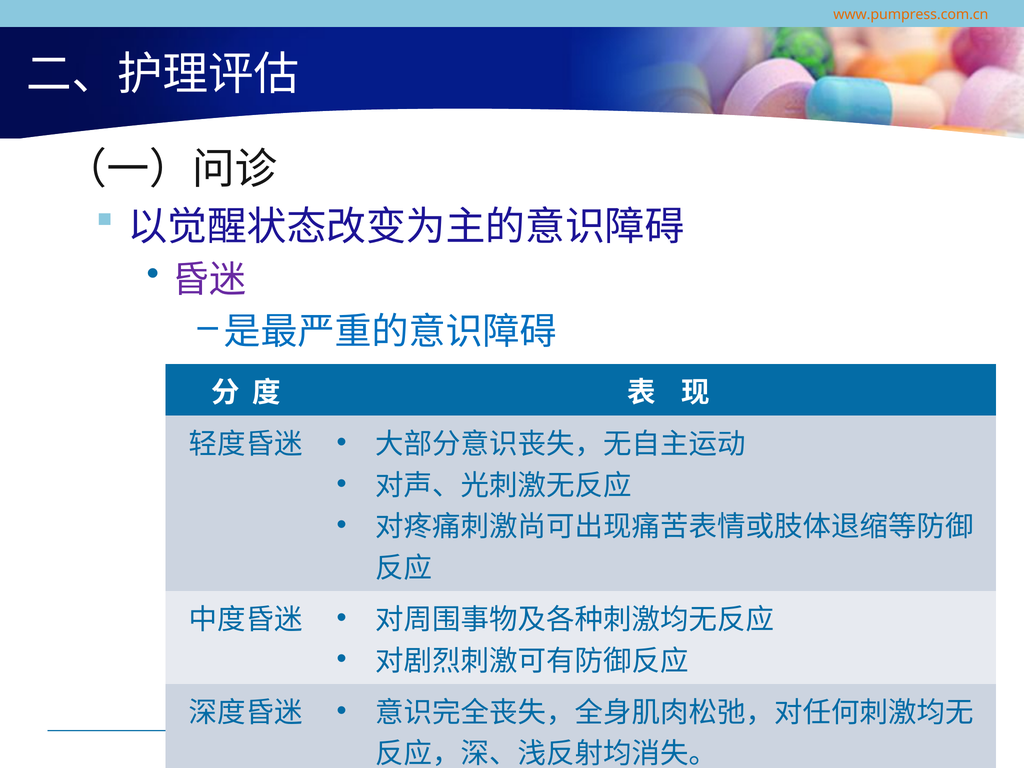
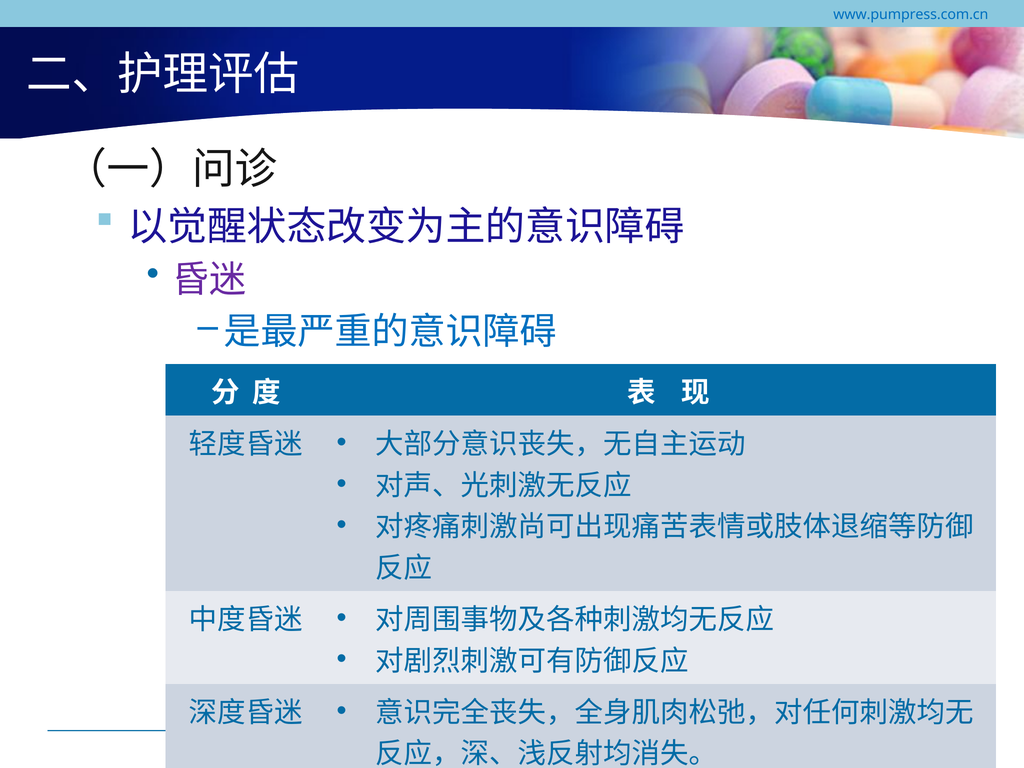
www.pumpress.com.cn colour: orange -> blue (911, 15)
